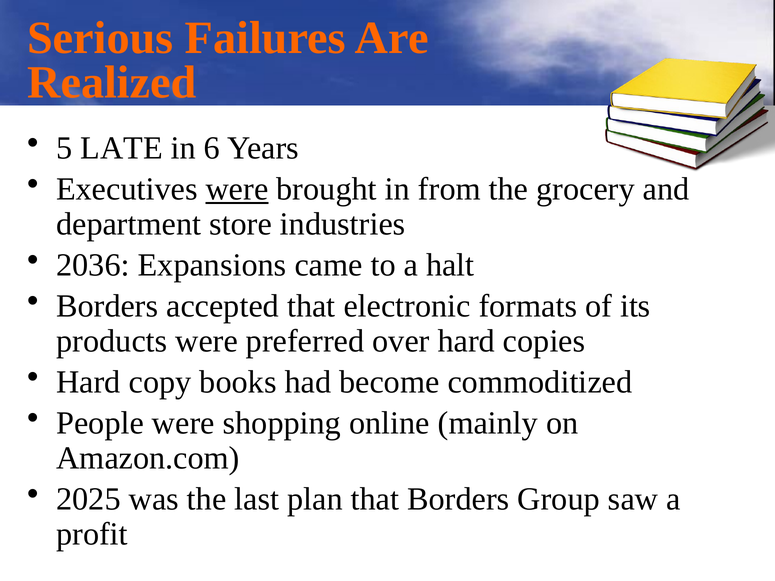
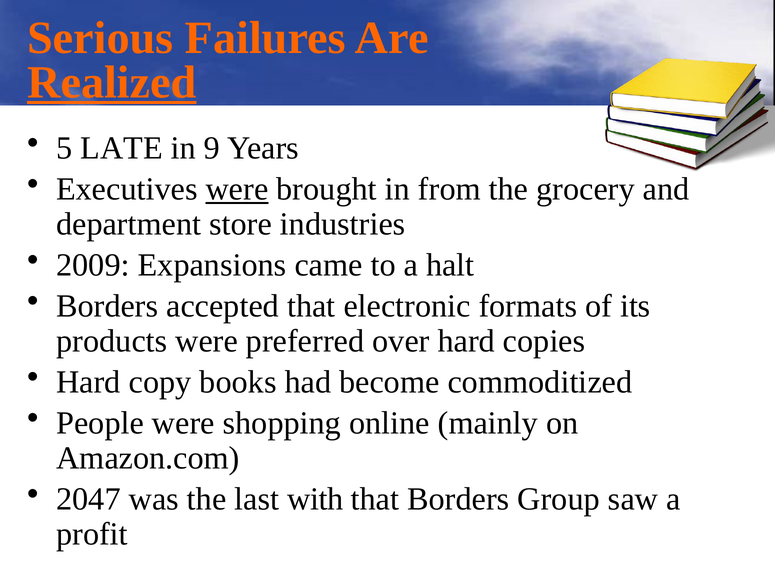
Realized underline: none -> present (112, 83)
6: 6 -> 9 (212, 148)
2036: 2036 -> 2009 (93, 265)
2025: 2025 -> 2047 (88, 499)
plan: plan -> with (315, 499)
